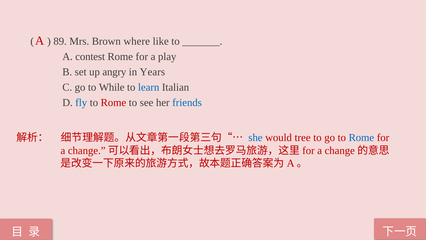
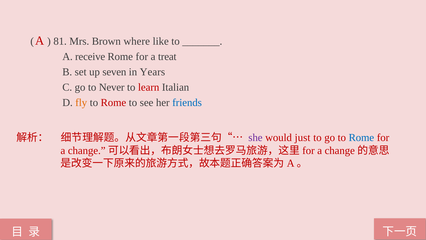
89: 89 -> 81 (60, 41)
contest: contest -> receive (90, 57)
play: play -> treat (167, 57)
angry: angry -> seven (114, 72)
While: While -> Never (112, 87)
learn colour: blue -> red (149, 87)
fly colour: blue -> orange (81, 103)
she colour: blue -> purple (255, 137)
tree: tree -> just (303, 137)
